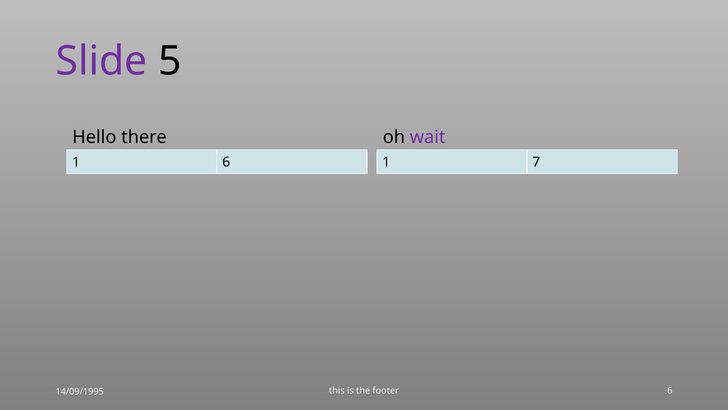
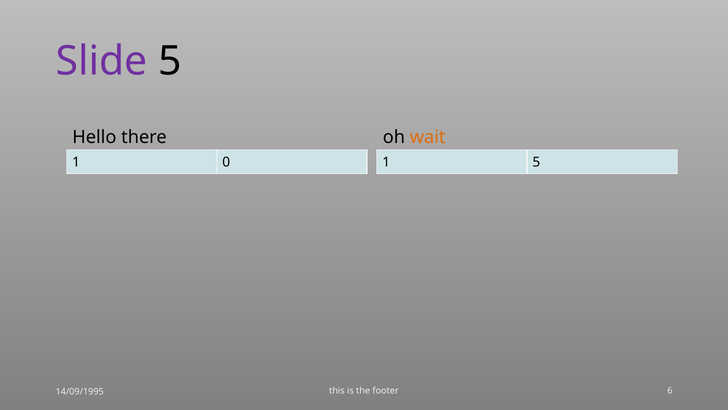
wait colour: purple -> orange (428, 137)
1 6: 6 -> 0 (226, 162)
1 7: 7 -> 5 (536, 162)
